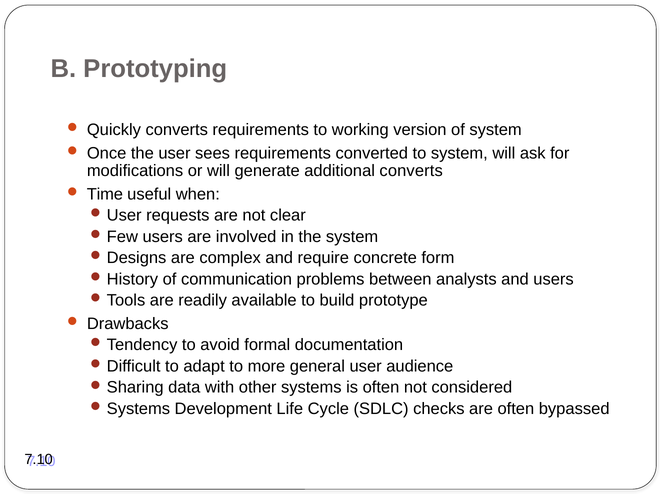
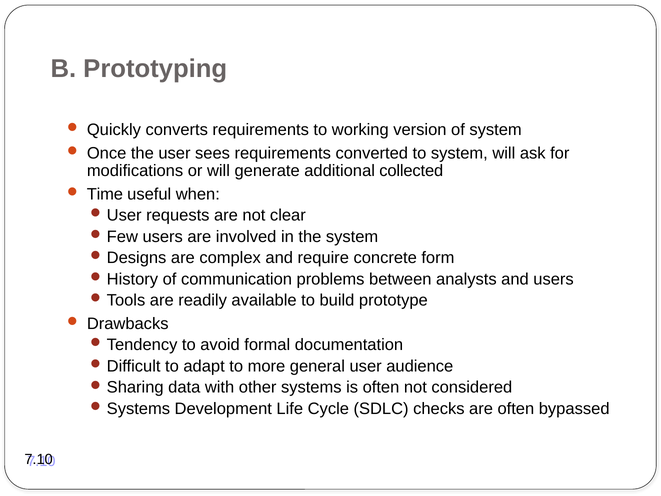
additional converts: converts -> collected (411, 171)
